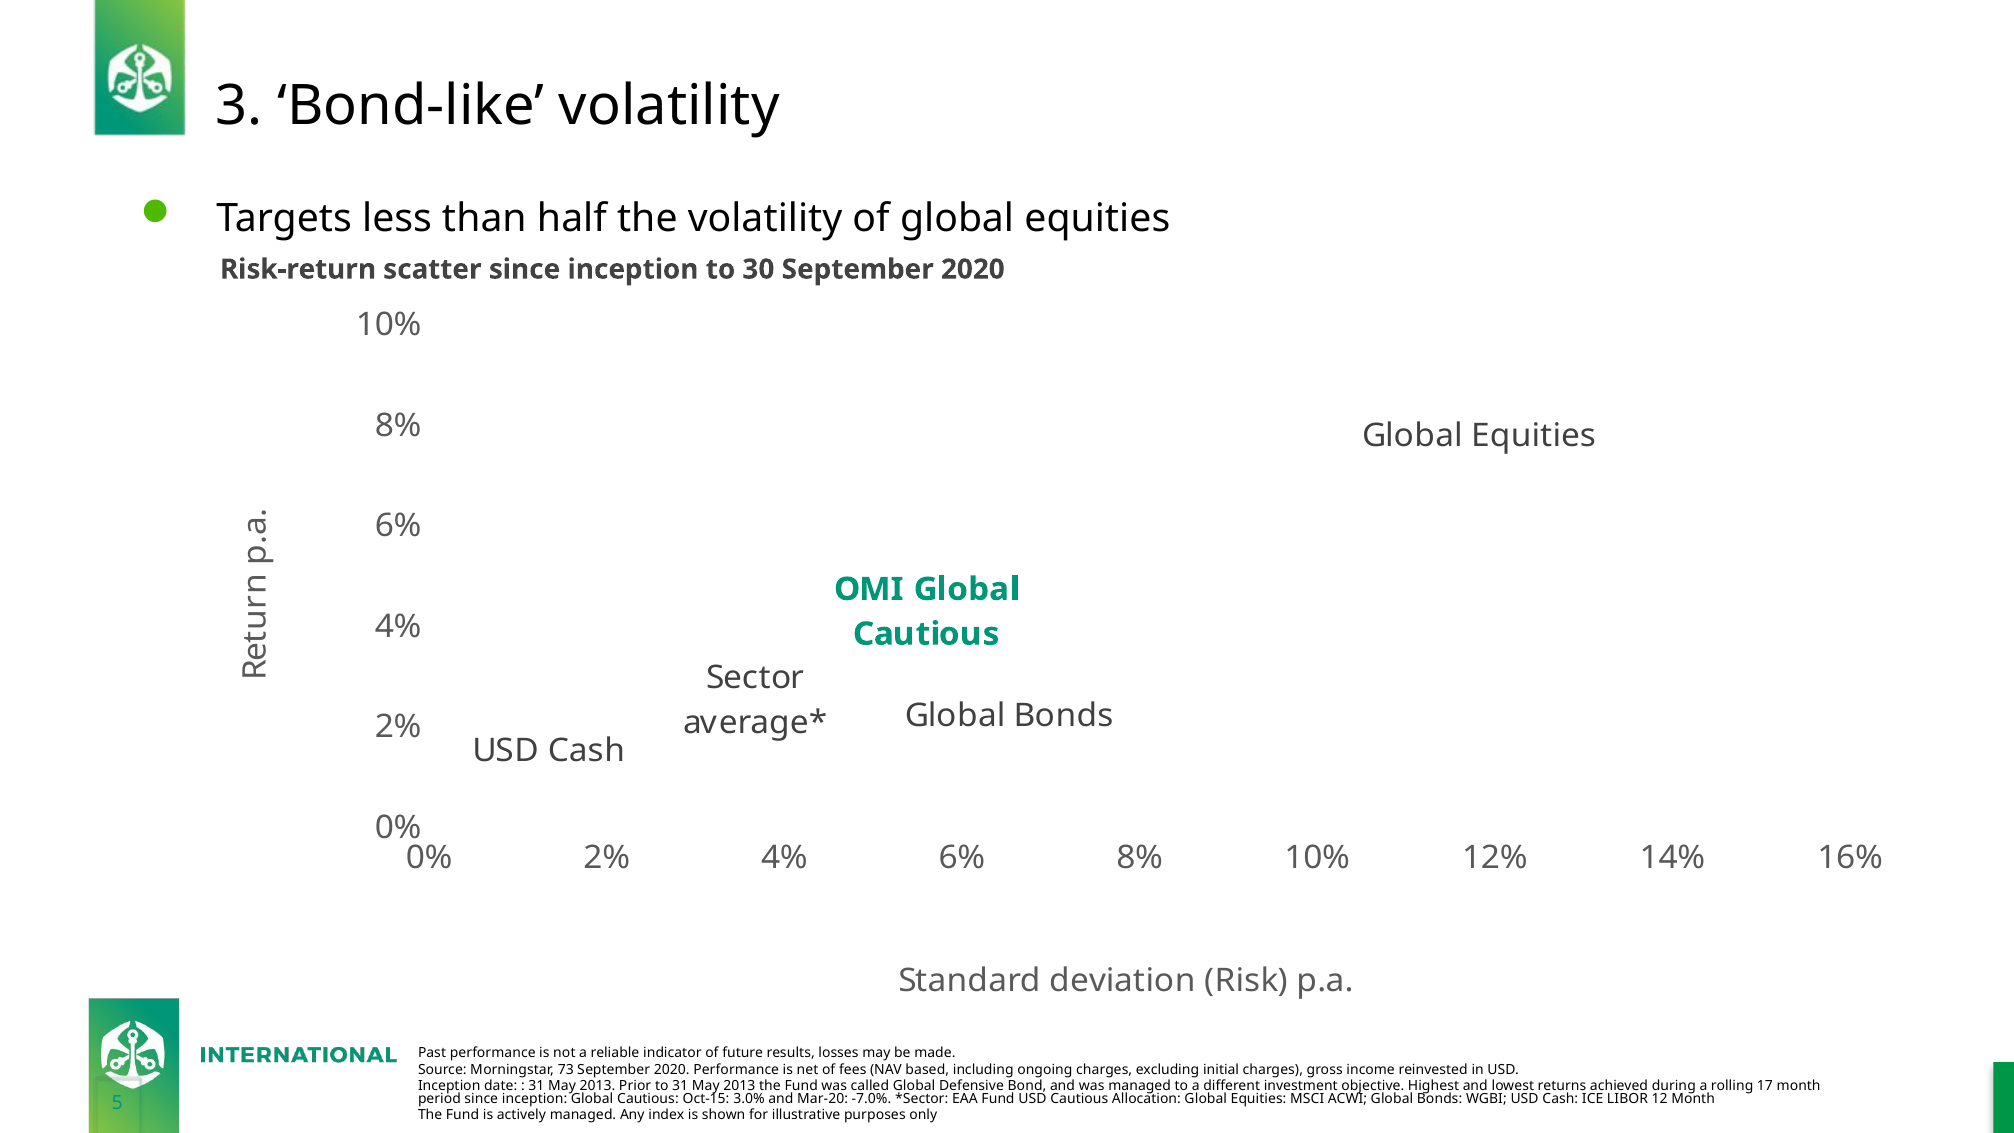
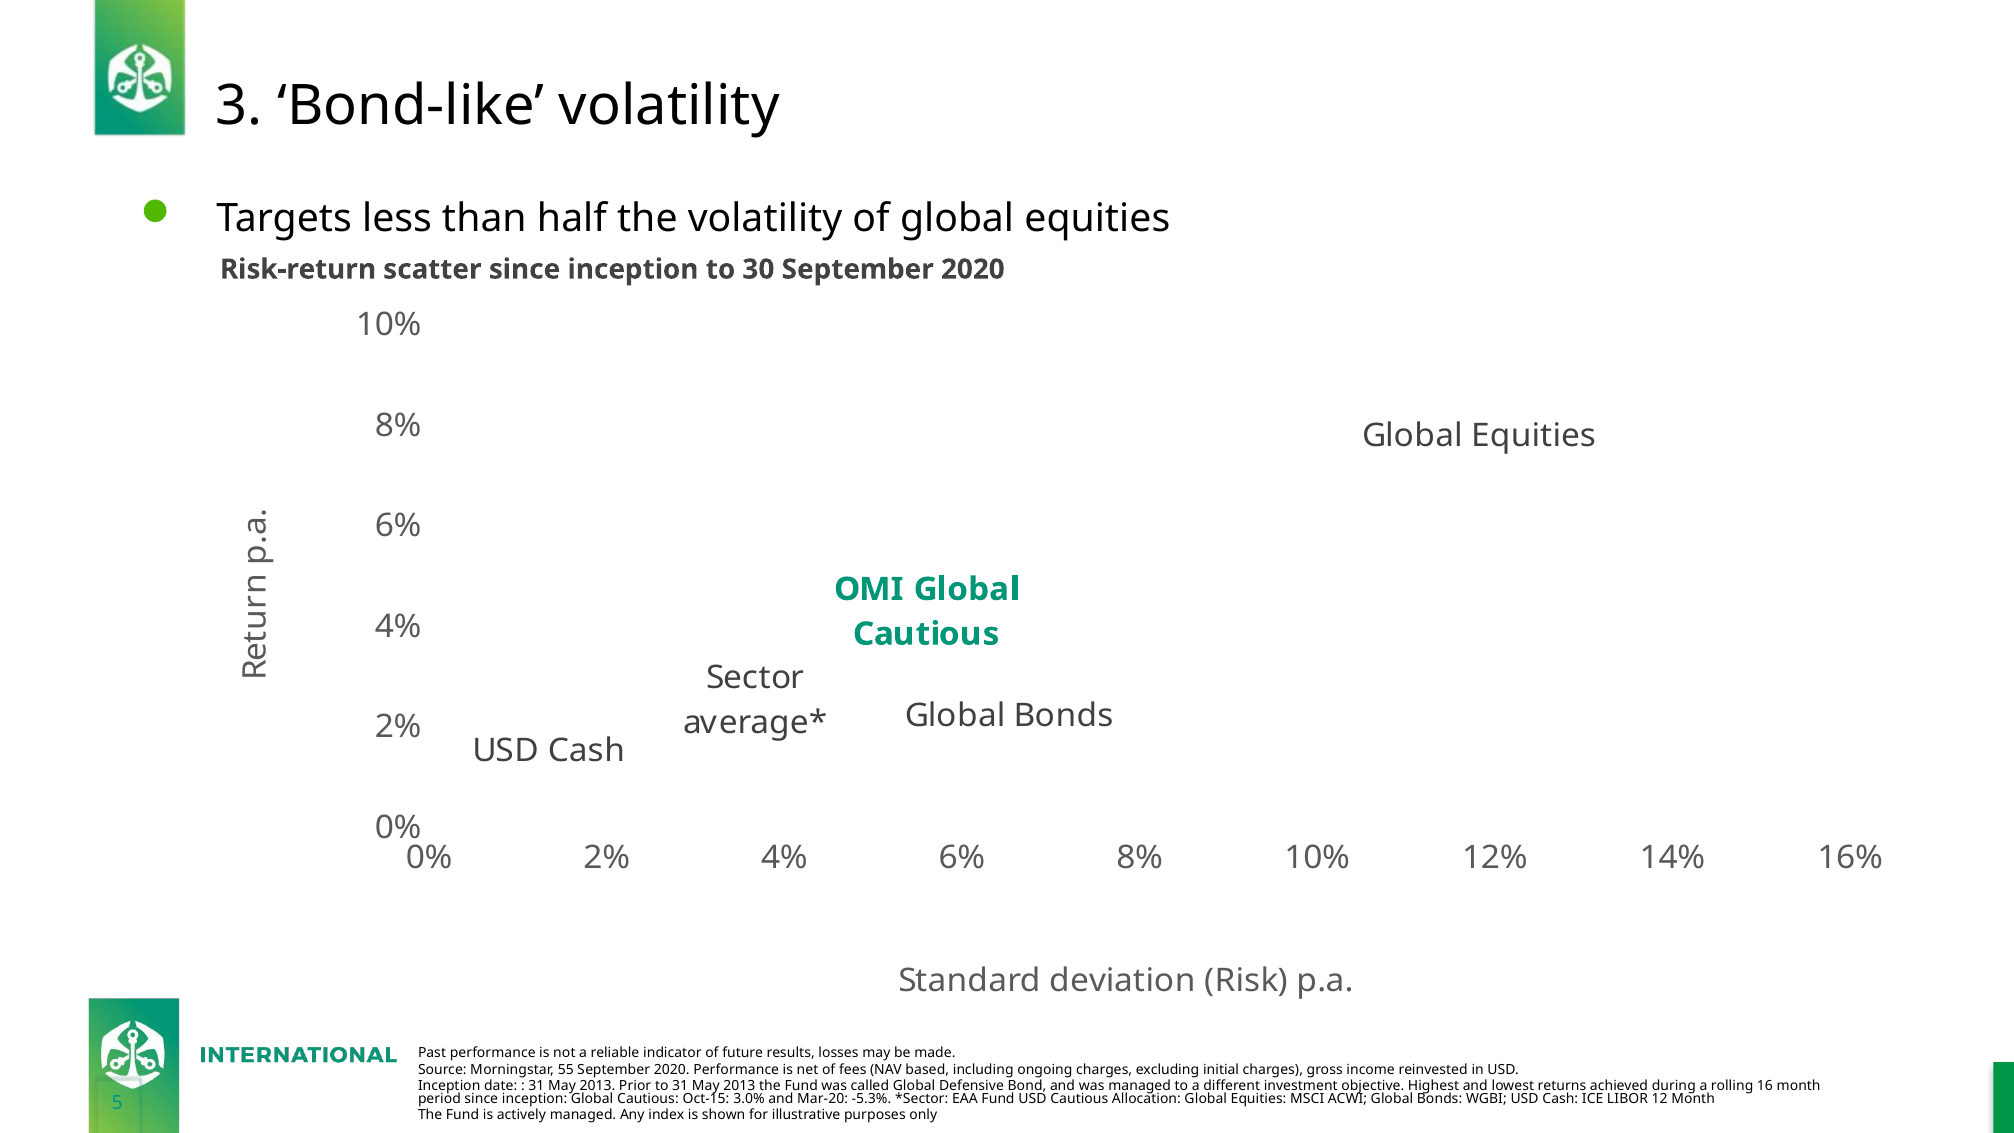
73: 73 -> 55 (566, 1069)
17: 17 -> 16 (1765, 1086)
-7.0%: -7.0% -> -5.3% (872, 1099)
